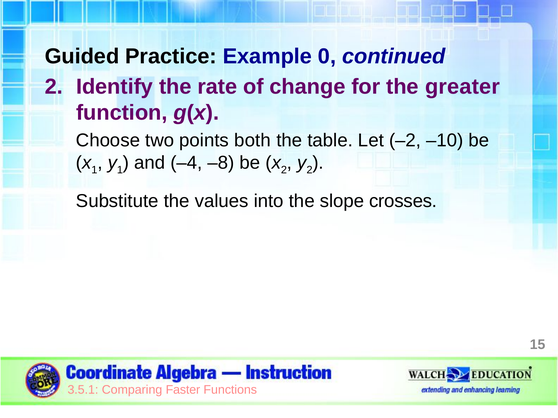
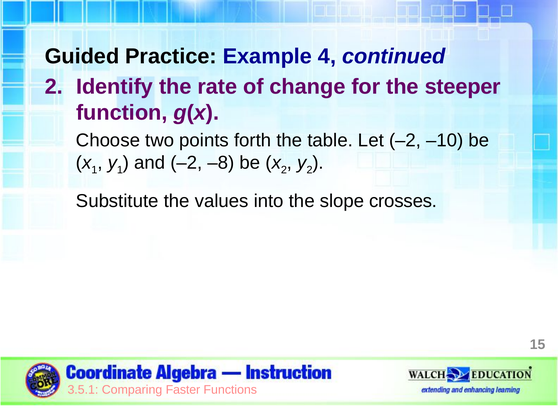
0: 0 -> 4 (327, 56)
greater: greater -> steeper (463, 87)
both: both -> forth (253, 141)
and –4: –4 -> –2 (186, 163)
